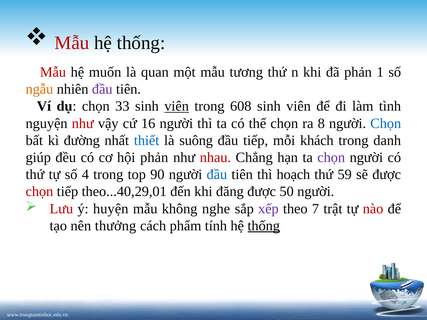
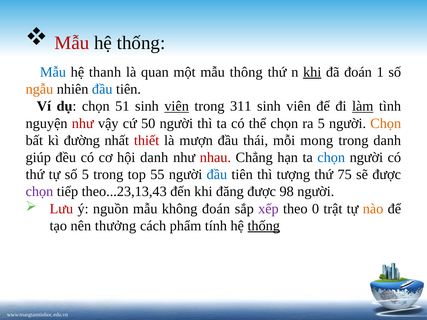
Mẫu colour: red -> blue (53, 72)
muốn: muốn -> thanh (105, 72)
tương: tương -> thông (246, 72)
khi underline: none -> present (312, 72)
đã phản: phản -> đoán (358, 72)
đầu colour: purple -> blue (102, 89)
33: 33 -> 51 (122, 106)
608: 608 -> 311 (241, 106)
làm underline: none -> present (363, 106)
16: 16 -> 50 (148, 123)
ra 8: 8 -> 5 (321, 123)
Chọn colour: blue -> orange (386, 123)
thiết colour: blue -> red (147, 140)
suông: suông -> mượn (196, 140)
đầu tiếp: tiếp -> thái (256, 140)
khách: khách -> mong (317, 140)
hội phản: phản -> danh (154, 158)
chọn colour: purple -> blue (331, 158)
số 4: 4 -> 5 (85, 175)
90: 90 -> 55 (157, 175)
hoạch: hoạch -> tượng (293, 175)
59: 59 -> 75 (345, 175)
chọn colour: red -> purple (39, 192)
theo...40,29,01: theo...40,29,01 -> theo...23,13,43 (124, 192)
50: 50 -> 98 (287, 192)
huyện: huyện -> nguồn (111, 209)
không nghe: nghe -> đoán (216, 209)
7: 7 -> 0 (316, 209)
nào colour: red -> orange (373, 209)
